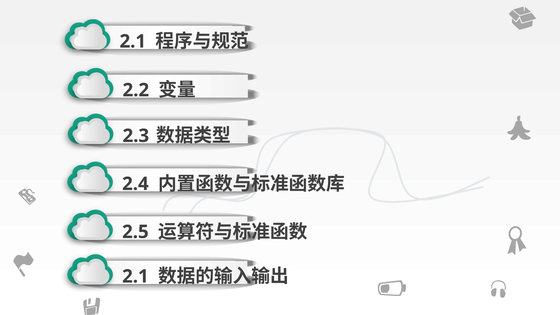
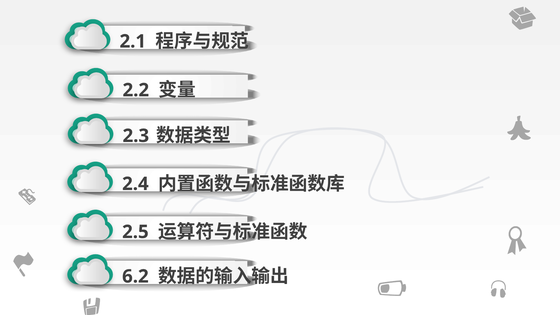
2.1: 2.1 -> 6.2 (135, 276)
